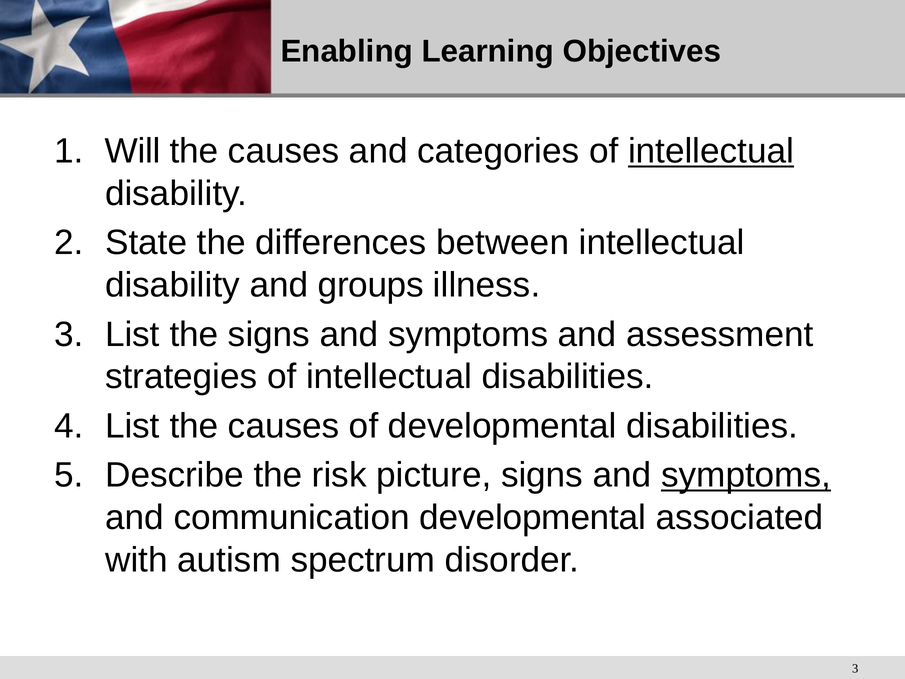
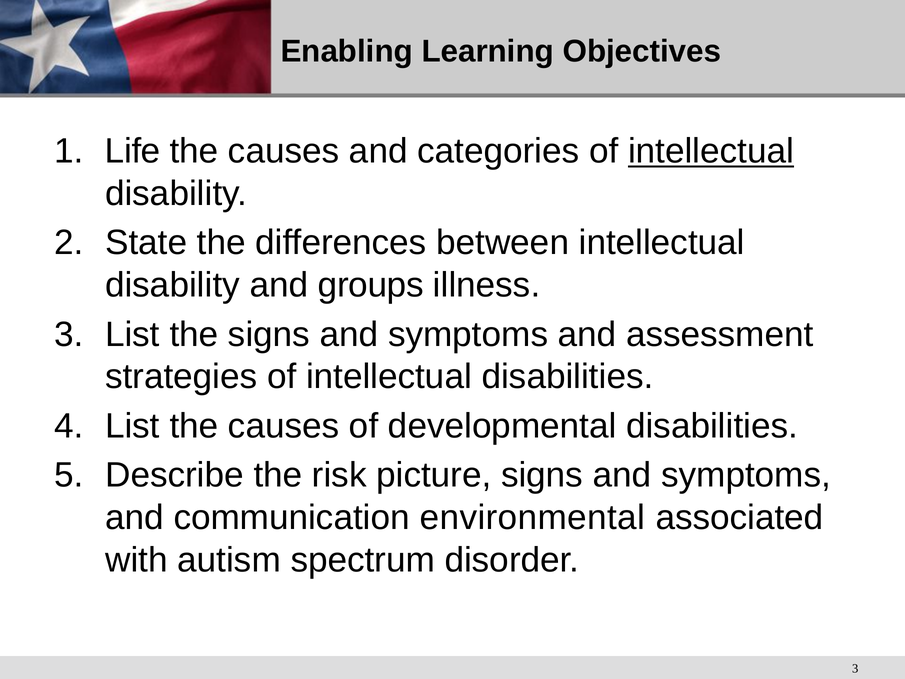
Will: Will -> Life (133, 151)
symptoms underline: present -> none (746, 475)
communication developmental: developmental -> environmental (533, 517)
